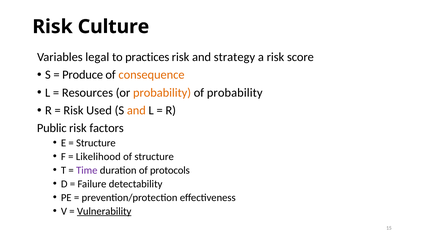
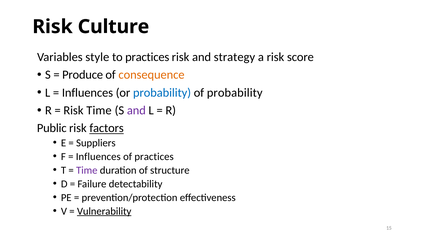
legal: legal -> style (97, 57)
Resources: Resources -> Influences (87, 92)
probability colour: orange -> blue (162, 92)
Risk Used: Used -> Time (99, 110)
and colour: orange -> purple (136, 110)
factors underline: none -> present (107, 128)
Structure: Structure -> Suppliers (96, 143)
Likelihood: Likelihood -> Influences (98, 156)
of structure: structure -> practices (154, 156)
protocols: protocols -> structure (170, 170)
